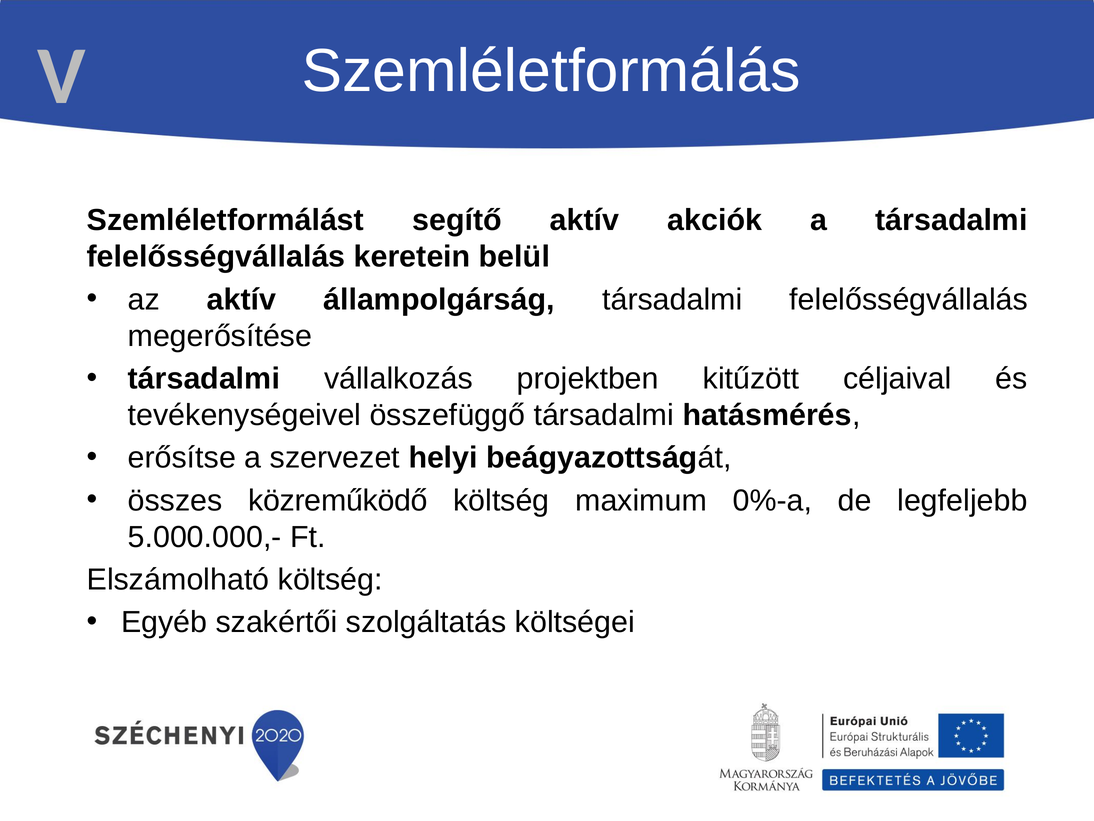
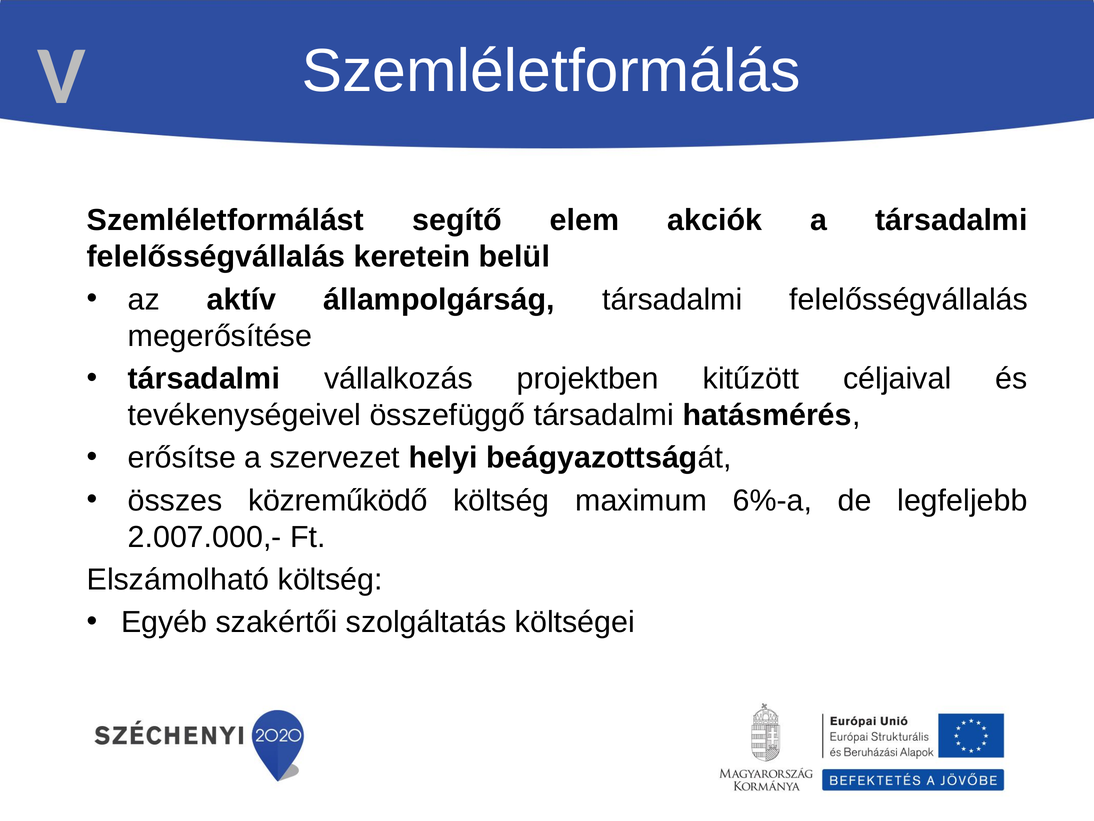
segítő aktív: aktív -> elem (584, 220)
0%-a: 0%-a -> 6%-a (772, 500)
5.000.000,-: 5.000.000,- -> 2.007.000,- (205, 537)
